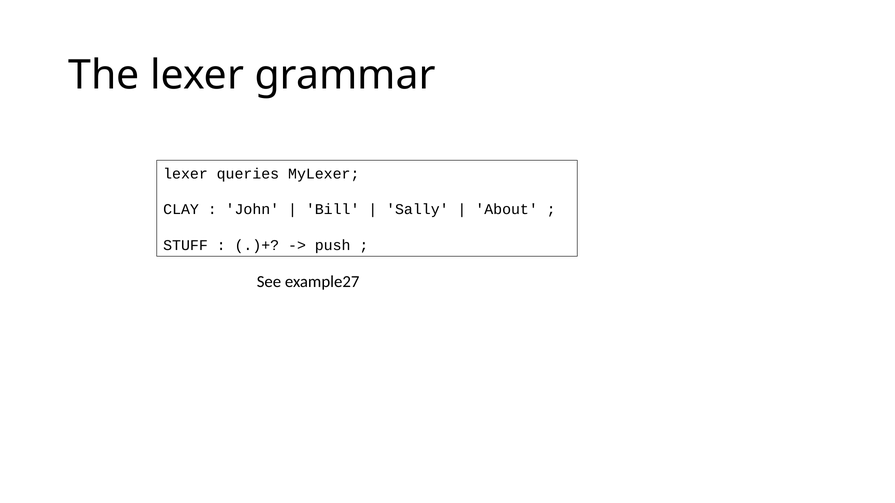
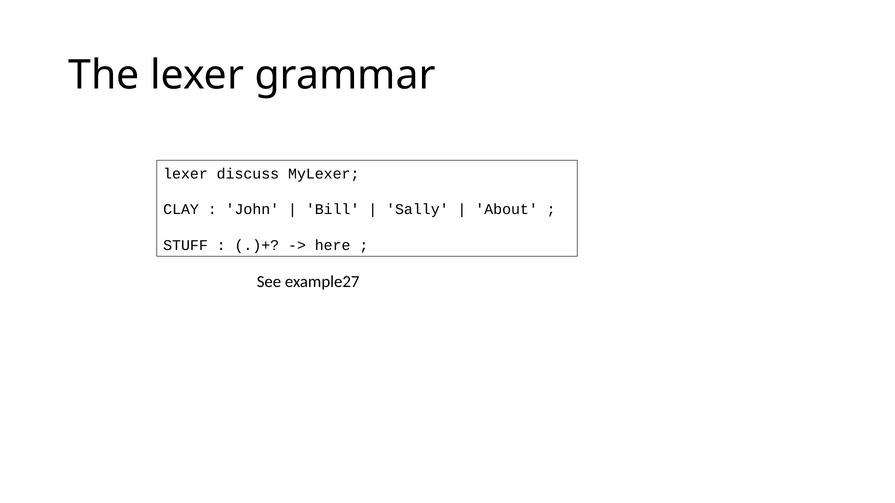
queries: queries -> discuss (248, 174)
push: push -> here (333, 245)
